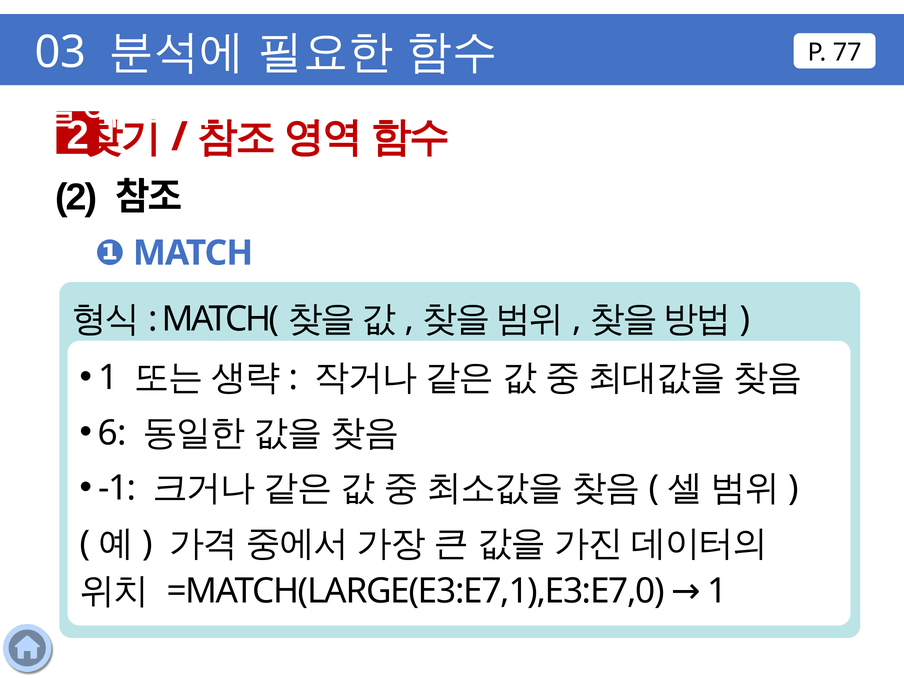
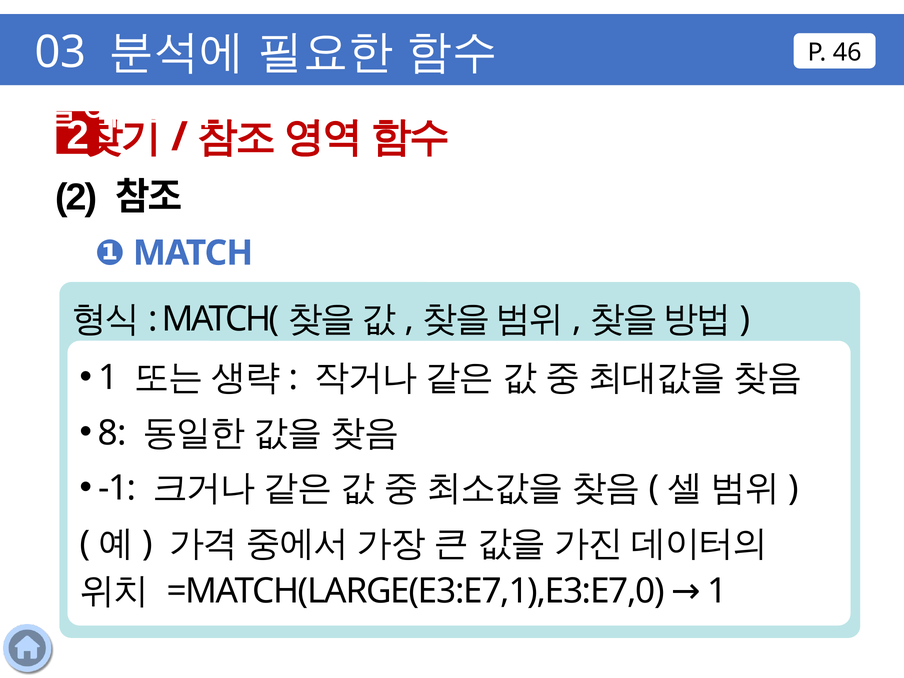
77: 77 -> 46 (847, 53)
6: 6 -> 8 (112, 433)
